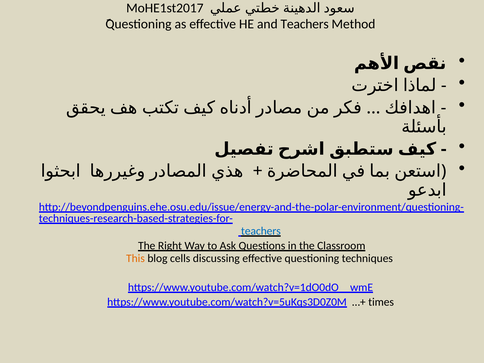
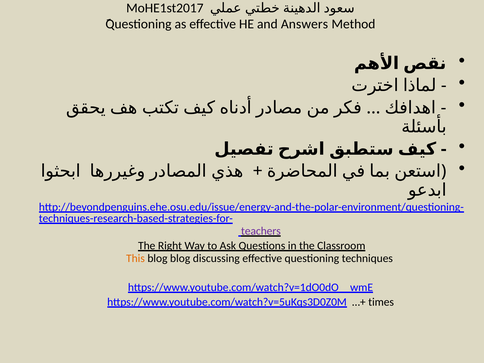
and Teachers: Teachers -> Answers (304, 24)
teachers colour: blue -> purple (261, 231)
blog cells: cells -> blog (180, 258)
